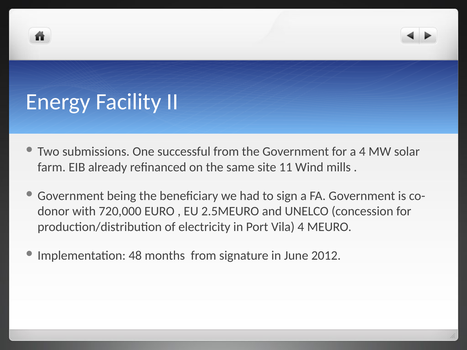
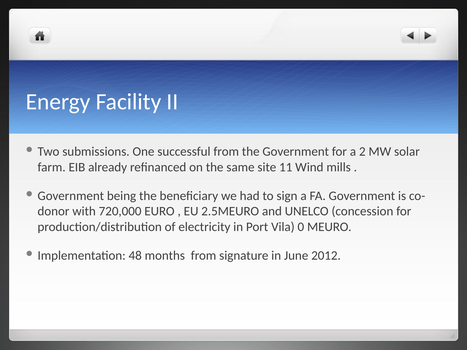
a 4: 4 -> 2 (362, 152)
Vila 4: 4 -> 0 (301, 227)
